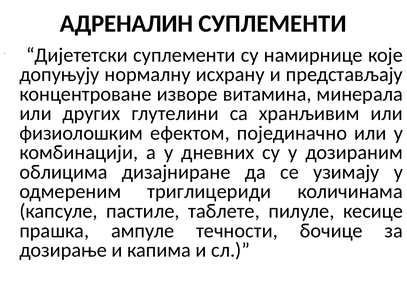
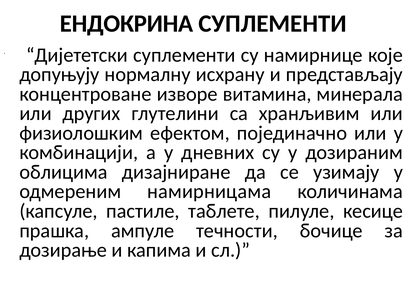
АДРЕНАЛИН: АДРЕНАЛИН -> ЕНДОКРИНА (127, 24)
триглицериди: триглицериди -> намирницама (209, 192)
